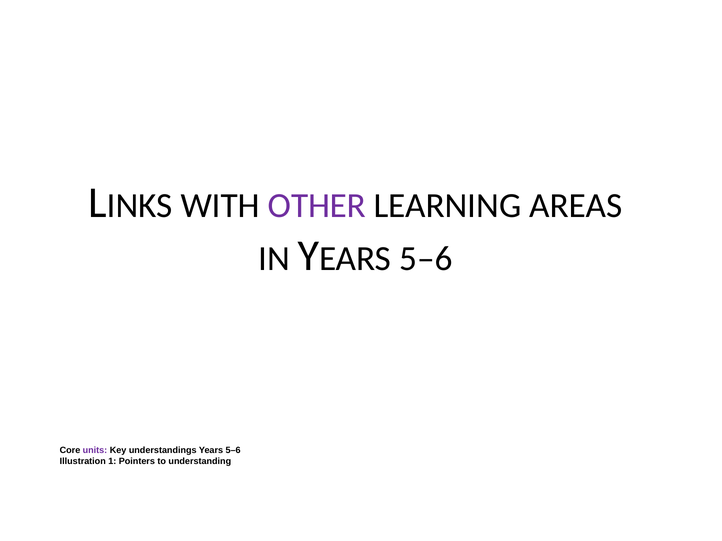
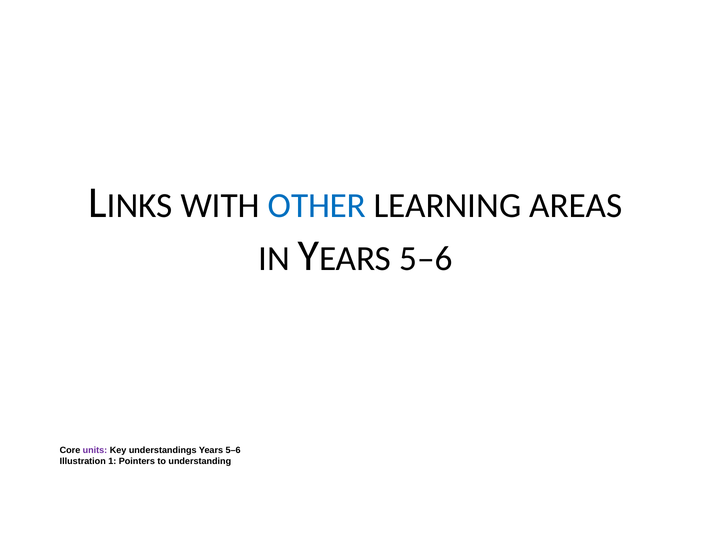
OTHER colour: purple -> blue (317, 206)
